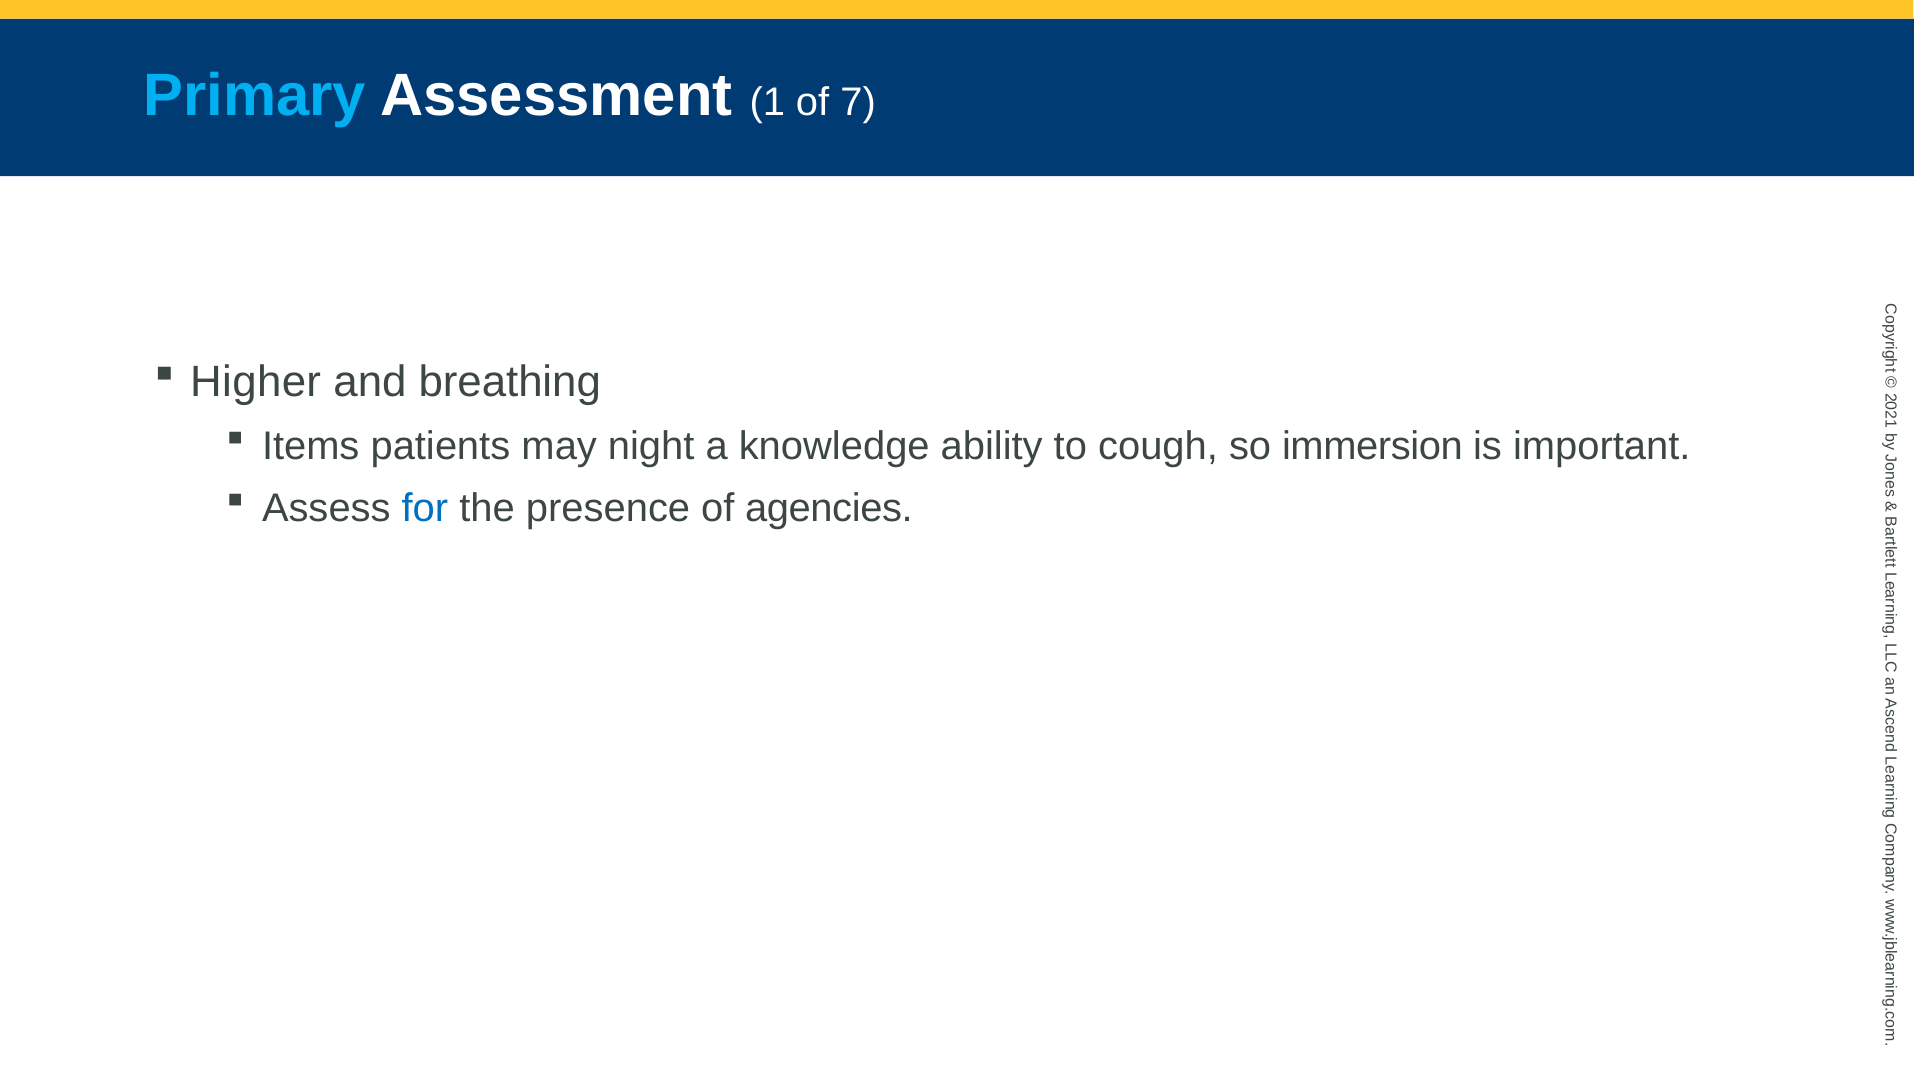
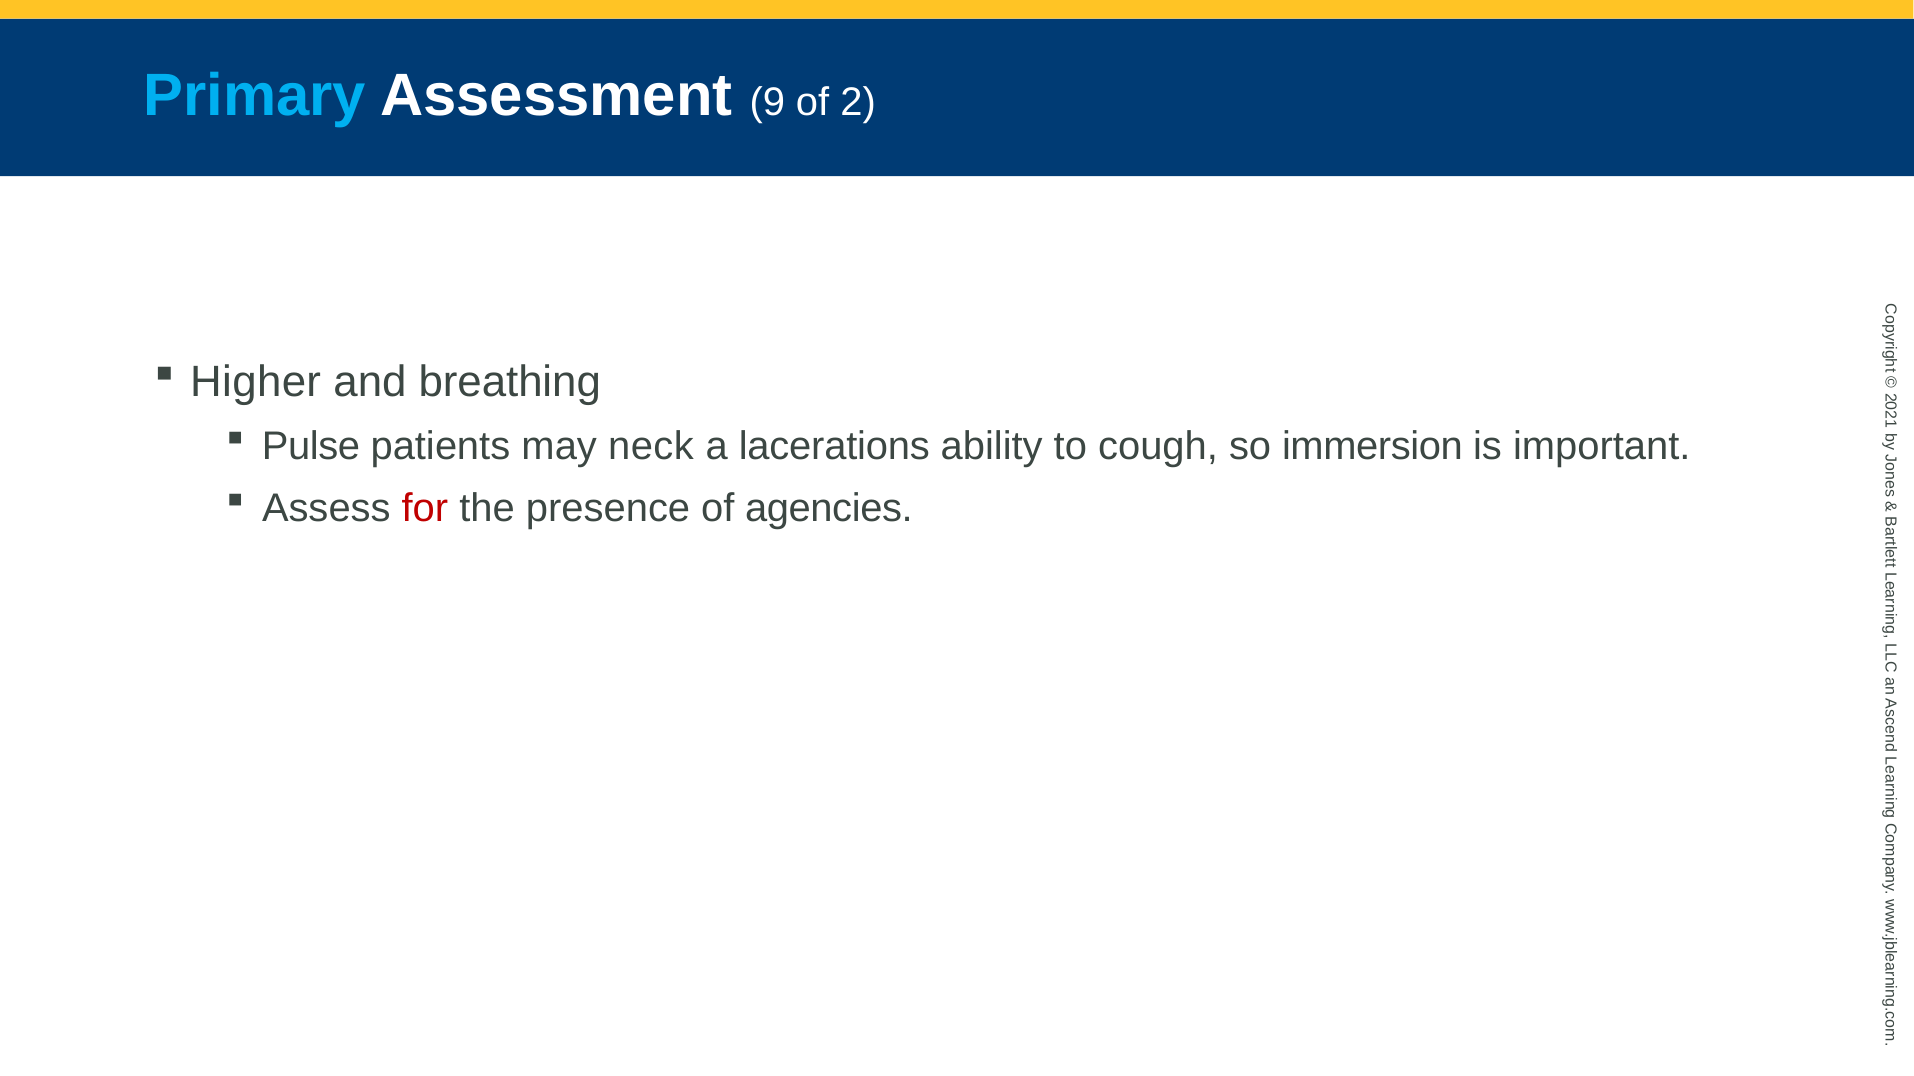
Assessment 1: 1 -> 9 (767, 103)
of 7: 7 -> 2 (858, 103)
Items: Items -> Pulse (311, 446)
night: night -> neck (651, 446)
knowledge: knowledge -> lacerations (834, 446)
for colour: blue -> red (425, 508)
